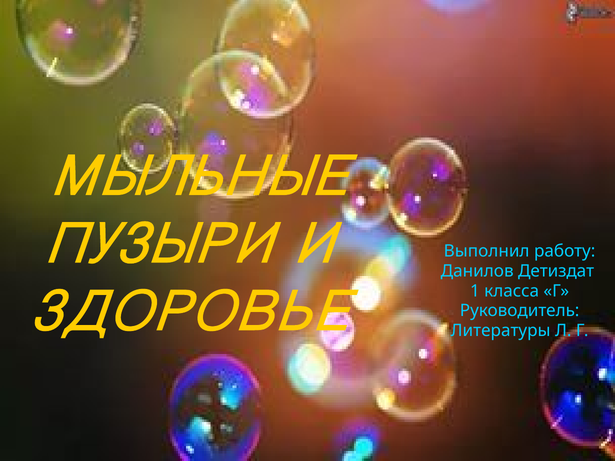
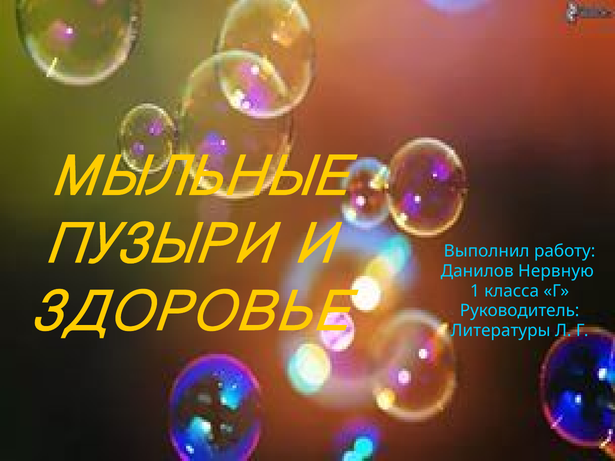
Детиздат: Детиздат -> Нервную (556, 271)
